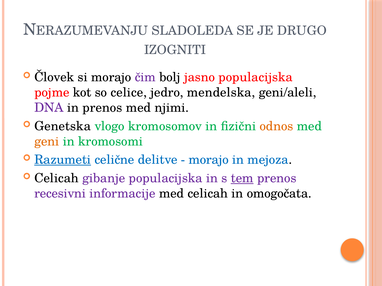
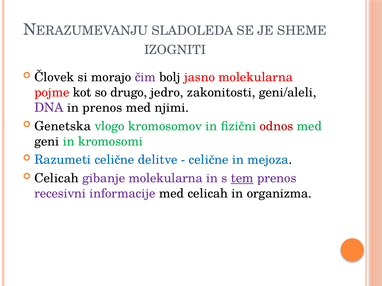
DRUGO: DRUGO -> SHEME (302, 31)
jasno populacijska: populacijska -> molekularna (256, 77)
celice: celice -> drugo (129, 93)
mendelska: mendelska -> zakonitosti (221, 93)
odnos colour: orange -> red (276, 126)
geni colour: orange -> black (47, 142)
Razumeti underline: present -> none (63, 160)
morajo: morajo -> celične (209, 160)
gibanje populacijska: populacijska -> molekularna (166, 179)
omogočata: omogočata -> organizma (279, 194)
